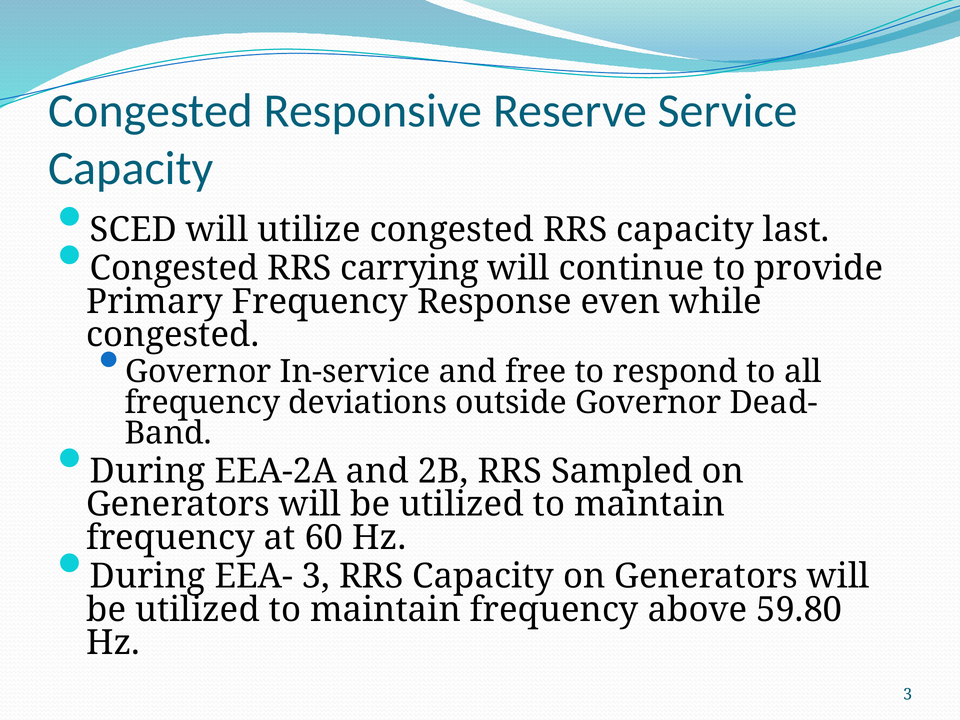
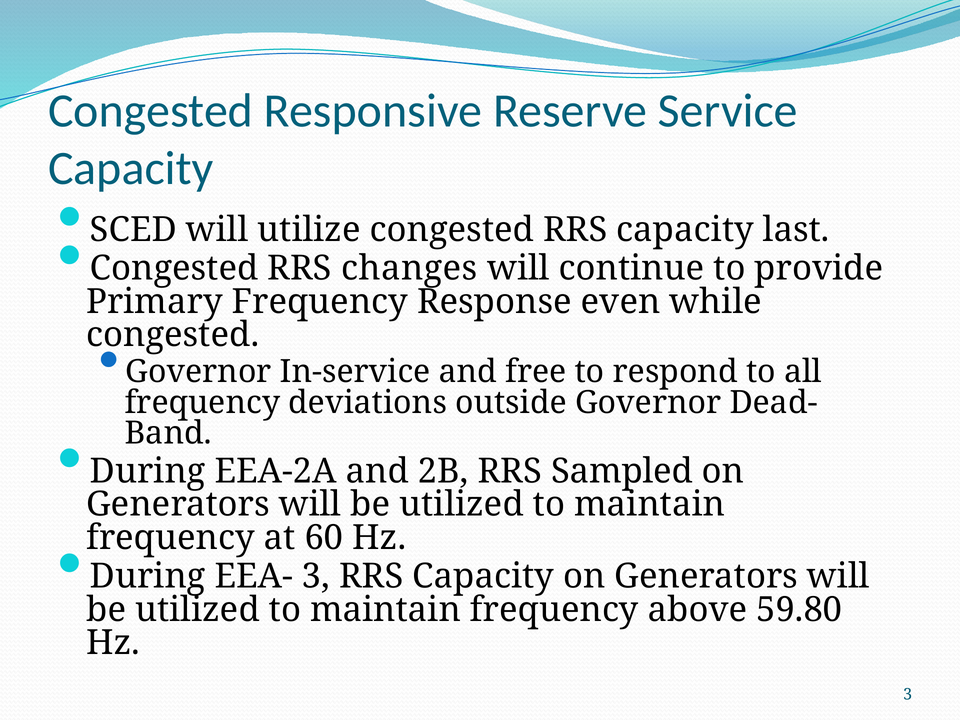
carrying: carrying -> changes (409, 269)
